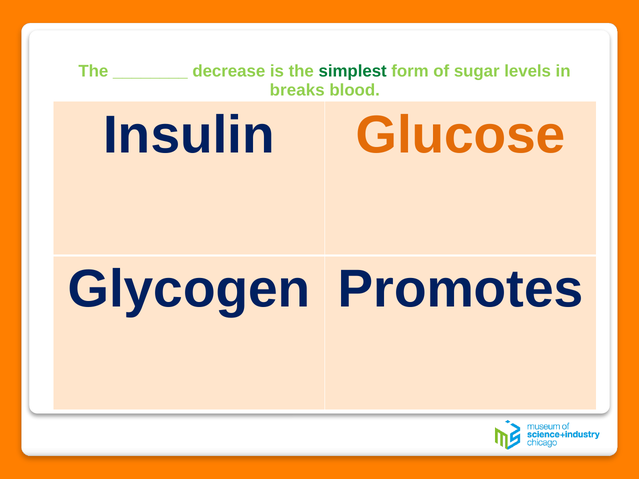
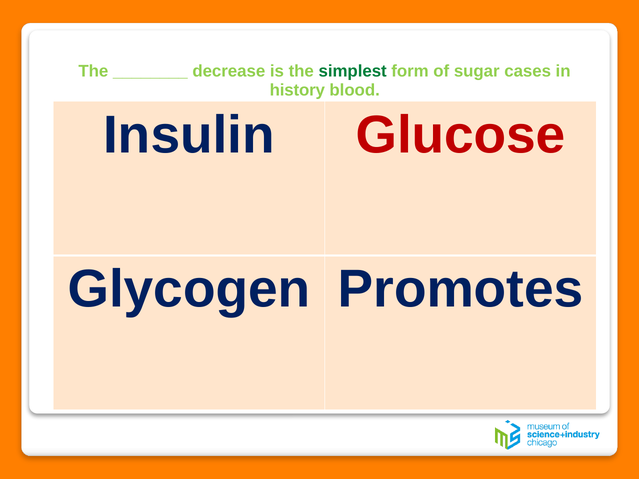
levels: levels -> cases (528, 71)
breaks: breaks -> history (297, 90)
Glucose colour: orange -> red (461, 135)
